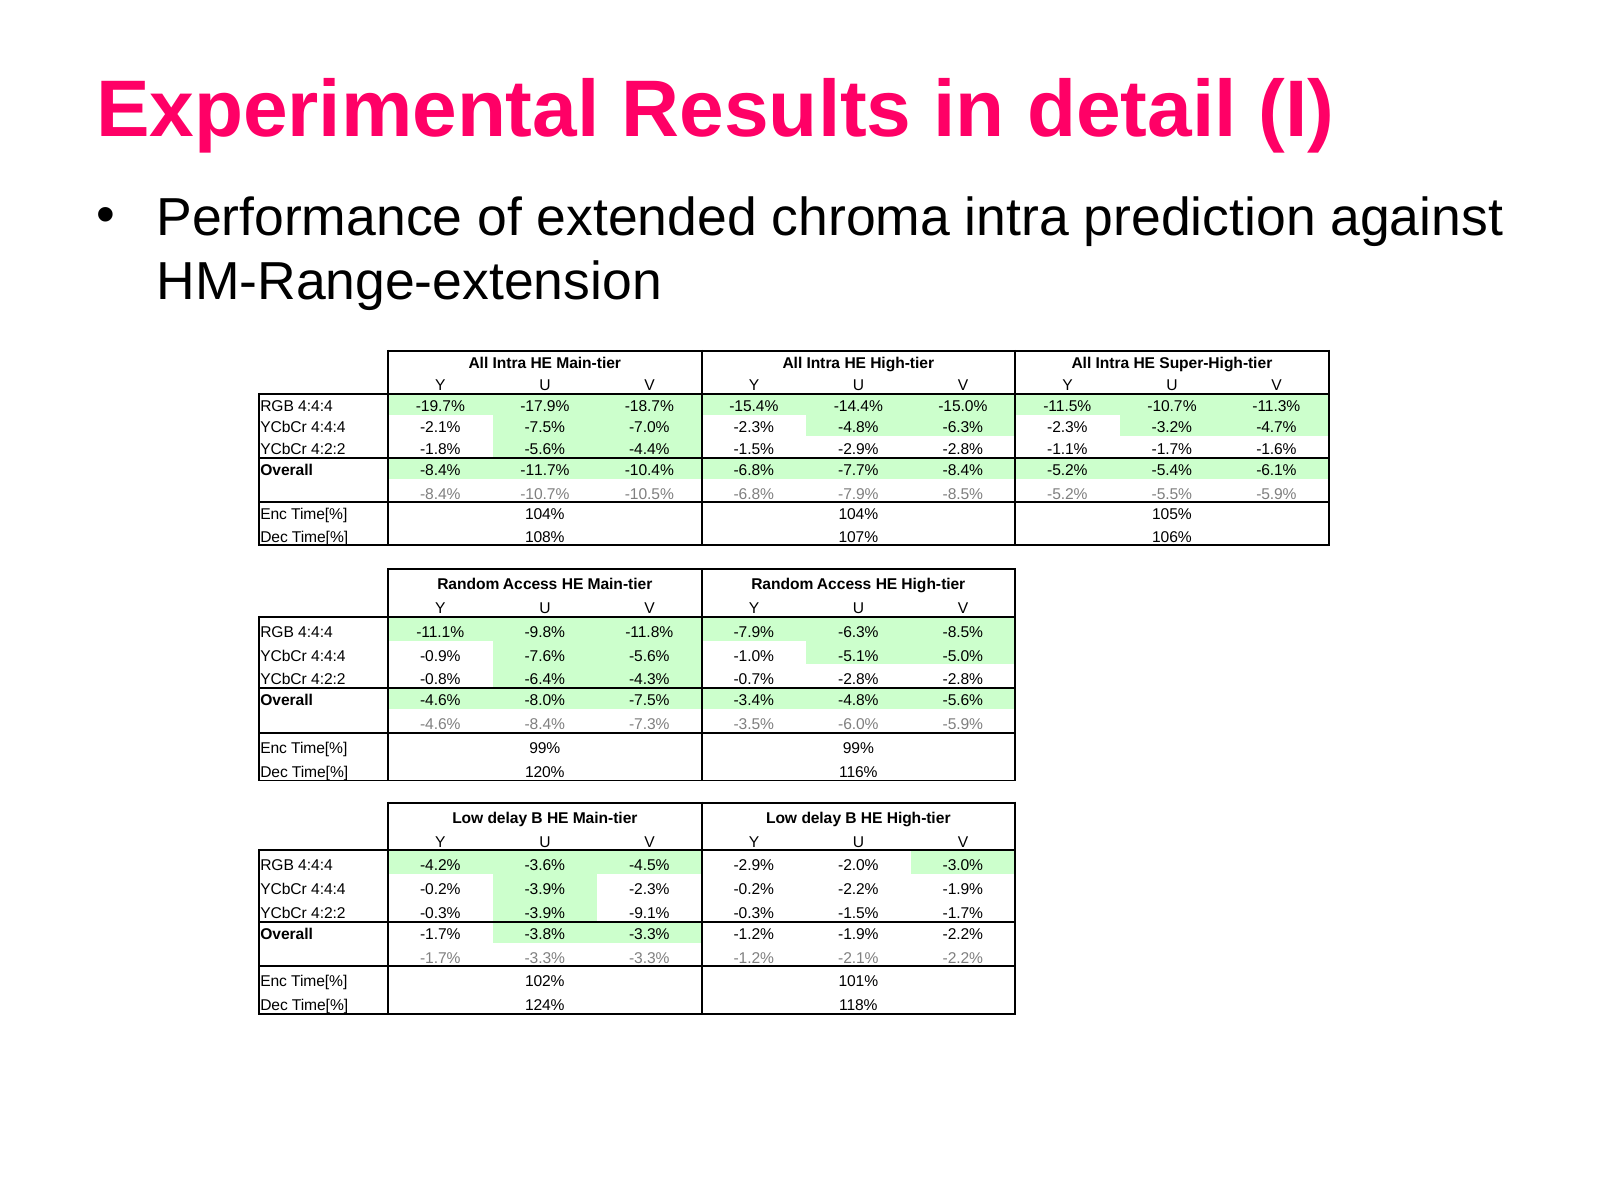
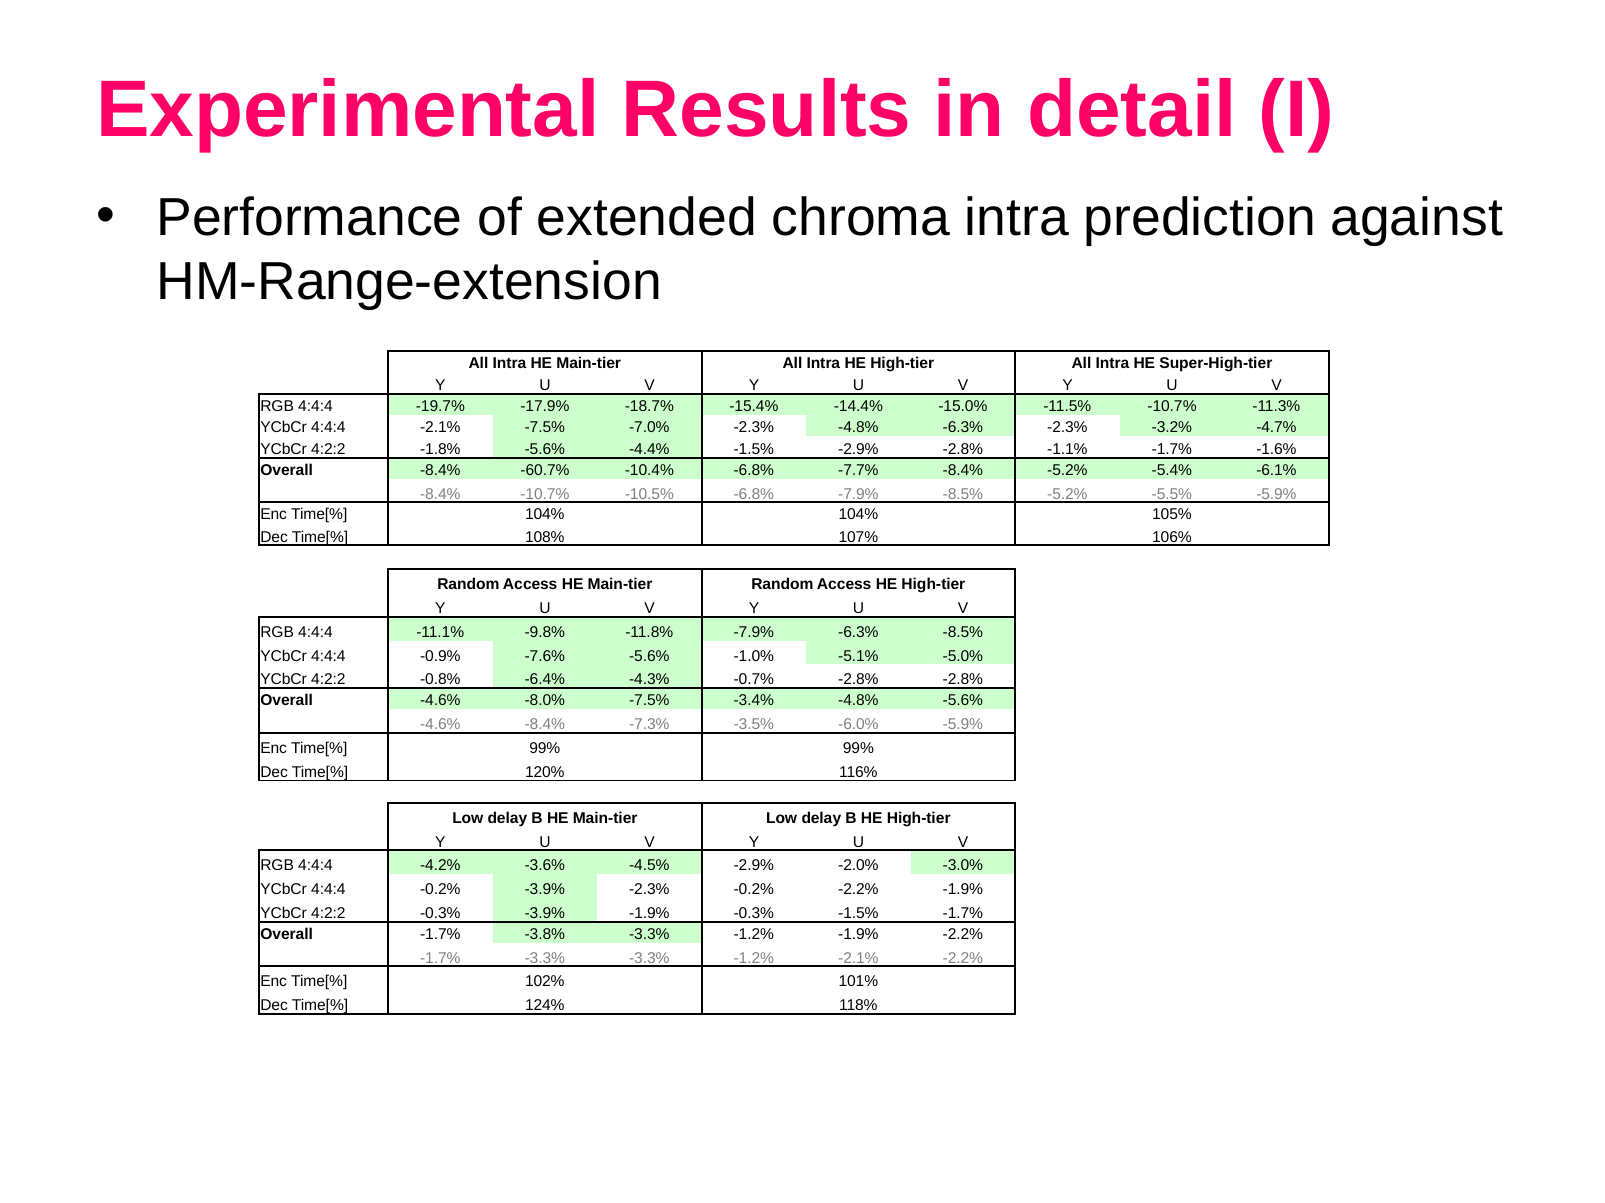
-11.7%: -11.7% -> -60.7% (545, 470)
-3.9% -9.1%: -9.1% -> -1.9% (649, 914)
